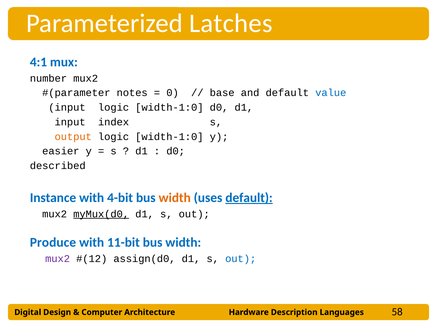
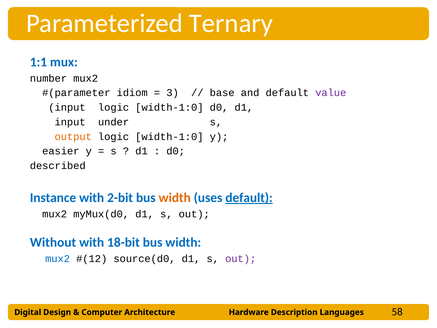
Latches: Latches -> Ternary (231, 23)
4:1: 4:1 -> 1:1 (38, 62)
notes: notes -> idiom (132, 93)
0: 0 -> 3 (173, 93)
value colour: blue -> purple (331, 93)
index: index -> under (114, 122)
4-bit: 4-bit -> 2-bit (120, 198)
myMux(d0 underline: present -> none (101, 214)
Produce: Produce -> Without (53, 242)
11-bit: 11-bit -> 18-bit (123, 242)
mux2 colour: purple -> blue (58, 258)
assign(d0: assign(d0 -> source(d0 (144, 258)
out colour: blue -> purple (241, 258)
